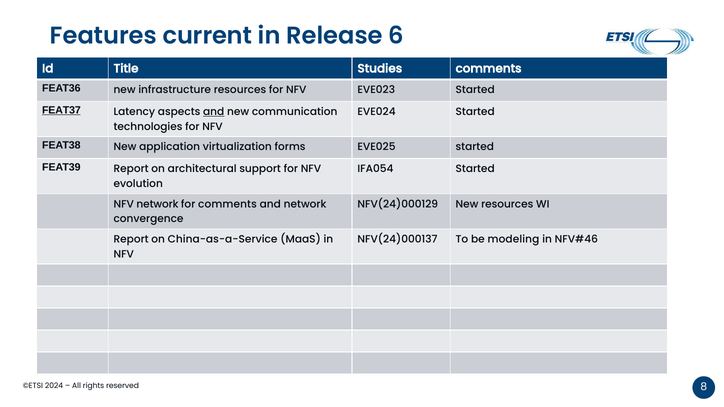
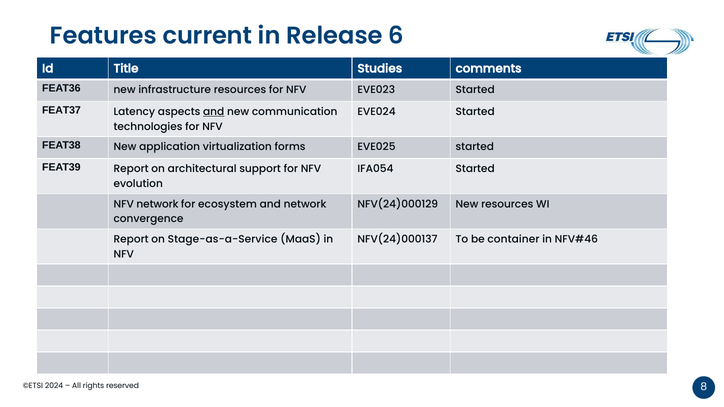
FEAT37 underline: present -> none (61, 110)
for comments: comments -> ecosystem (227, 204)
China-as-a-Service: China-as-a-Service -> Stage-as-a-Service (223, 239)
modeling: modeling -> container (513, 239)
